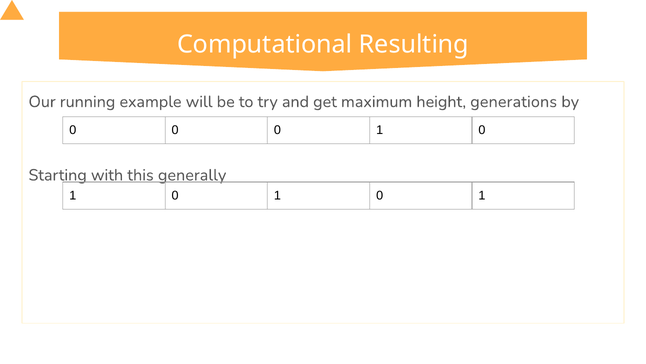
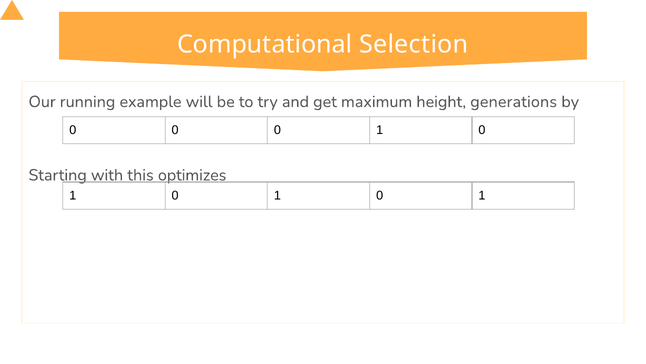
Resulting: Resulting -> Selection (414, 45)
generally: generally -> optimizes (192, 175)
